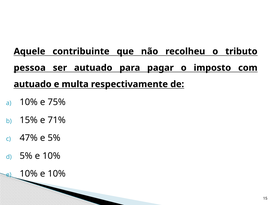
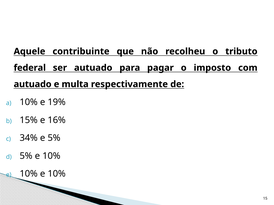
pessoa: pessoa -> federal (30, 68)
75%: 75% -> 19% (57, 102)
71%: 71% -> 16% (57, 120)
47%: 47% -> 34% (29, 138)
